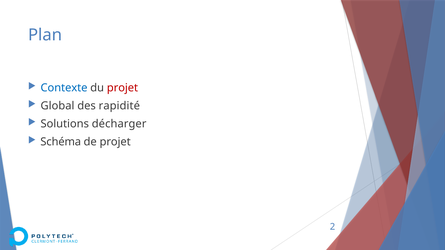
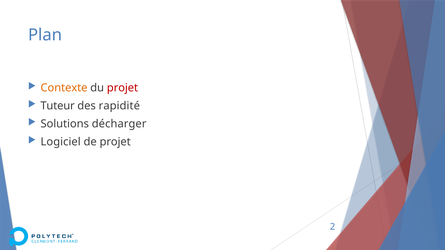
Contexte colour: blue -> orange (64, 88)
Global: Global -> Tuteur (58, 106)
Schéma: Schéma -> Logiciel (61, 142)
